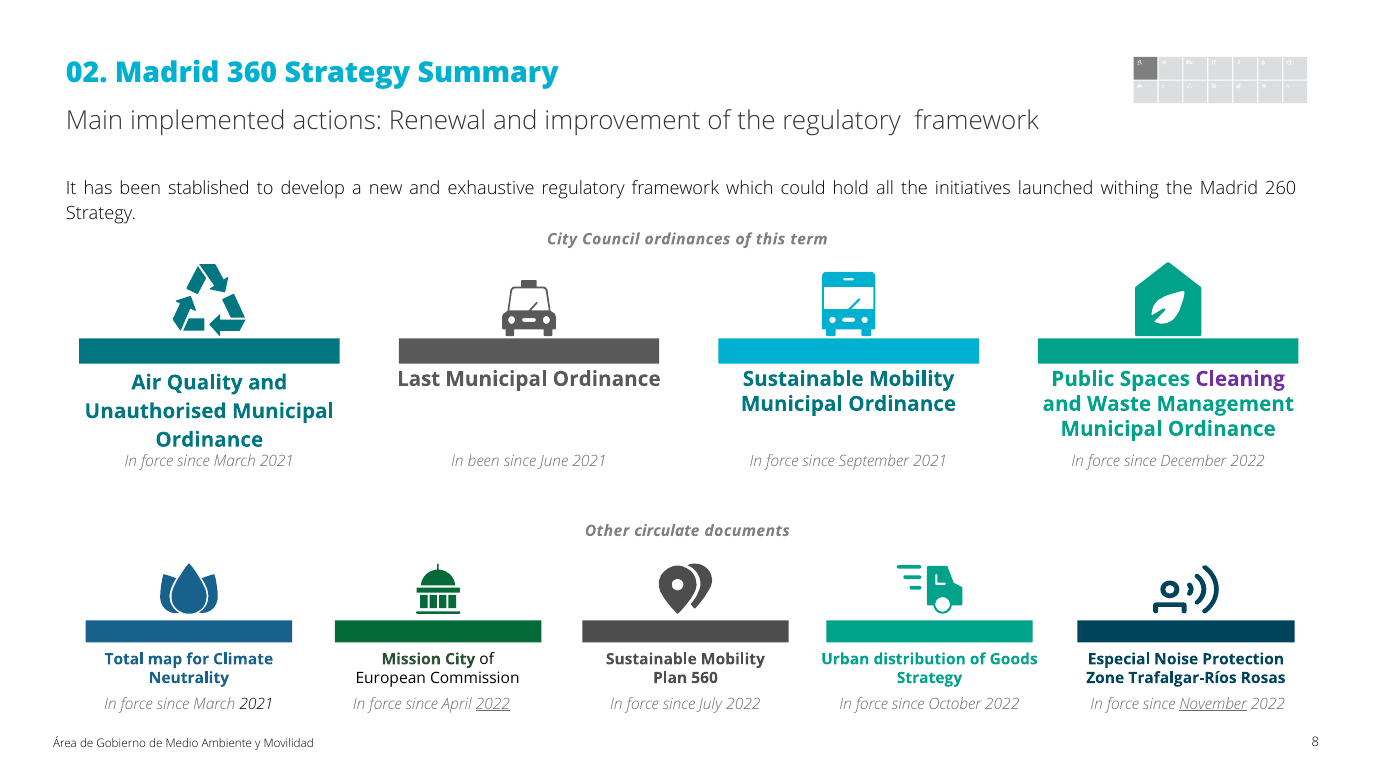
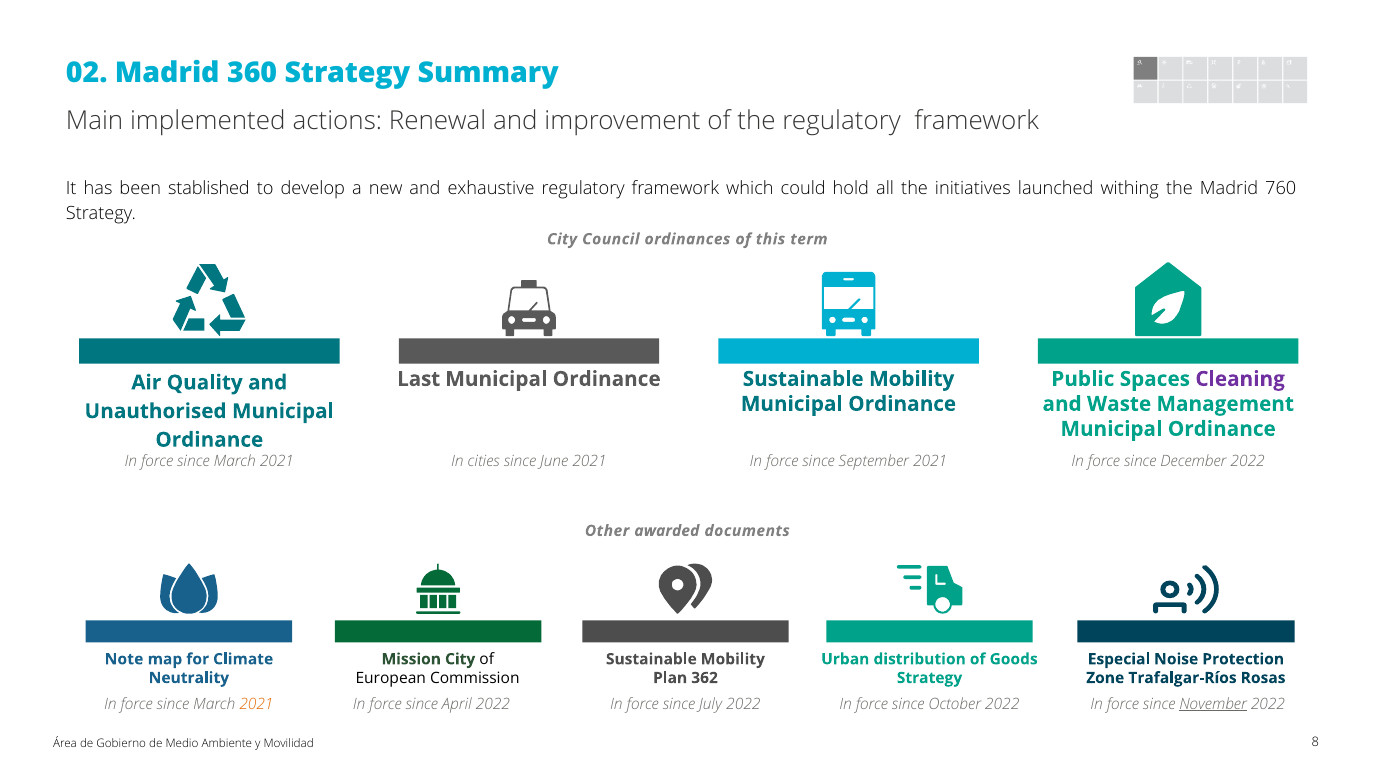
260: 260 -> 760 (1281, 188)
In been: been -> cities (484, 461)
circulate: circulate -> awarded (667, 530)
Total: Total -> Note (124, 659)
560: 560 -> 362 (705, 677)
2021 colour: black -> orange (256, 704)
2022 underline: present -> none (493, 704)
